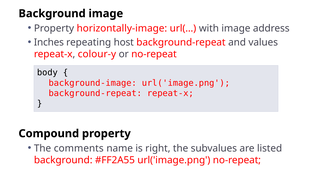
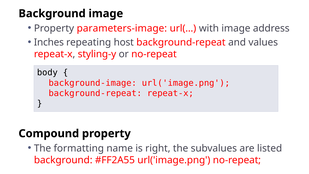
horizontally-image: horizontally-image -> parameters-image (122, 28)
colour-y: colour-y -> styling-y (97, 54)
comments: comments -> formatting (79, 148)
